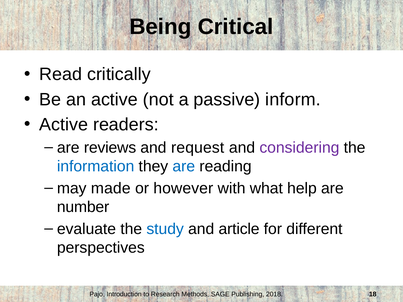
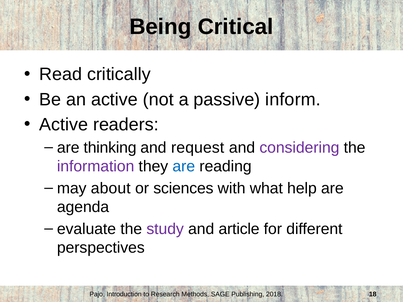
reviews: reviews -> thinking (110, 148)
information colour: blue -> purple (96, 167)
made: made -> about (111, 188)
however: however -> sciences (183, 188)
number: number -> agenda (83, 207)
study colour: blue -> purple (165, 229)
